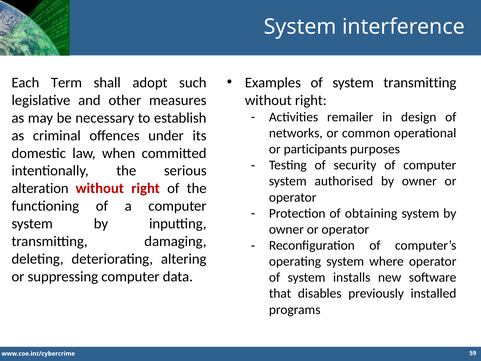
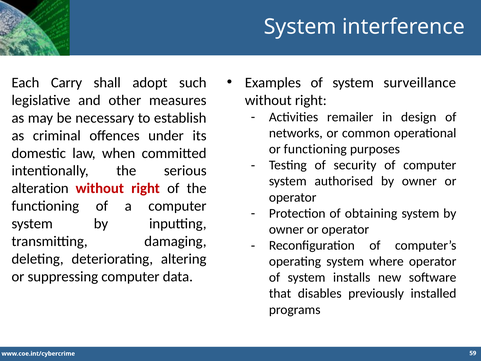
system transmitting: transmitting -> surveillance (420, 83)
Term: Term -> Carry (67, 83)
or participants: participants -> functioning (315, 149)
